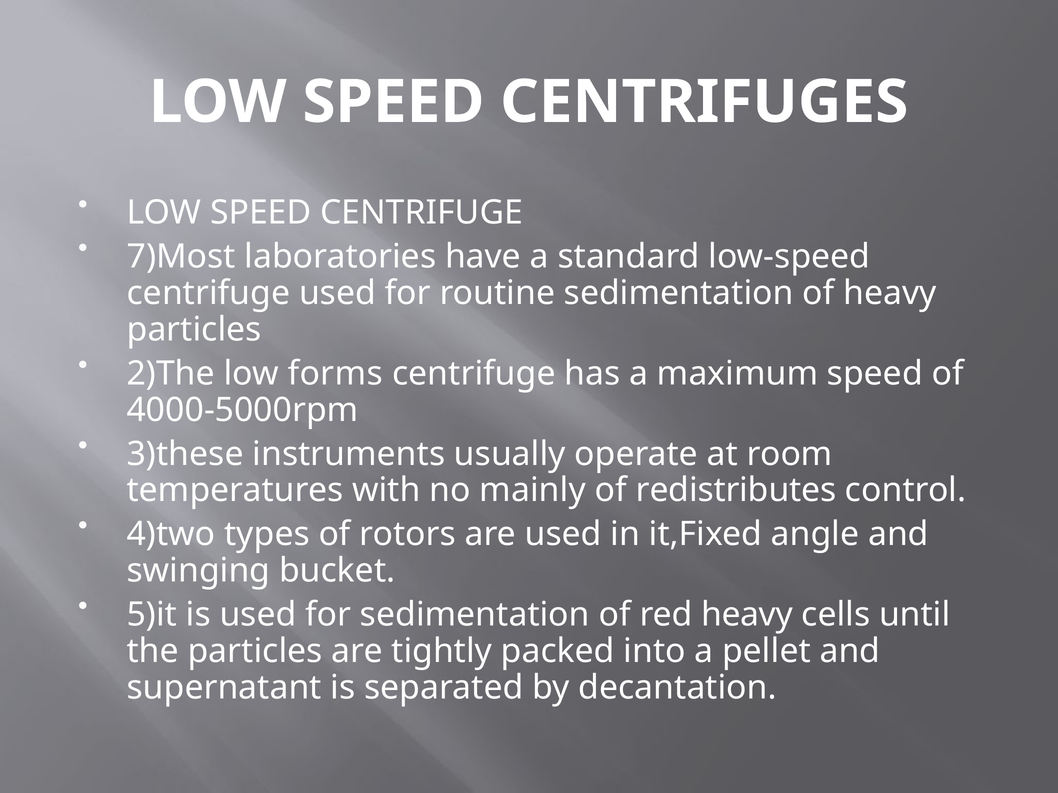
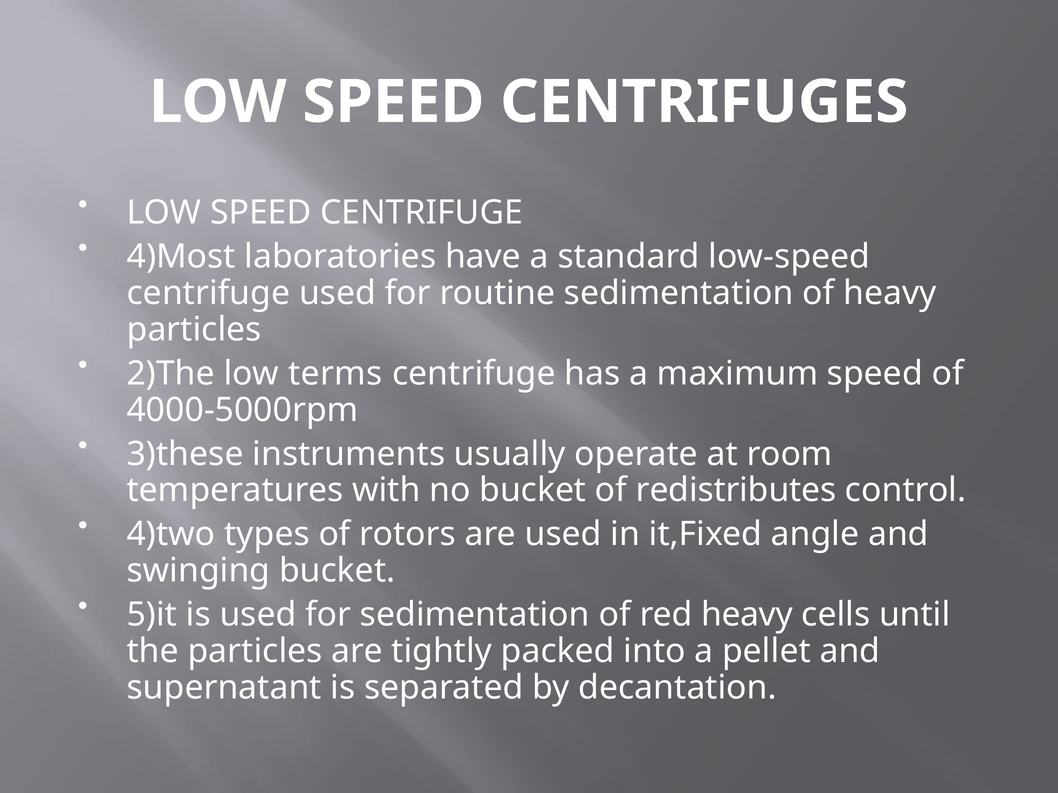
7)Most: 7)Most -> 4)Most (181, 257)
forms: forms -> terms (335, 374)
no mainly: mainly -> bucket (533, 491)
